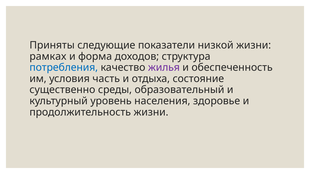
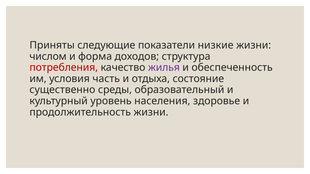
низкой: низкой -> низкие (216, 45)
рамках: рамках -> числом (48, 57)
потребления colour: blue -> red (64, 68)
